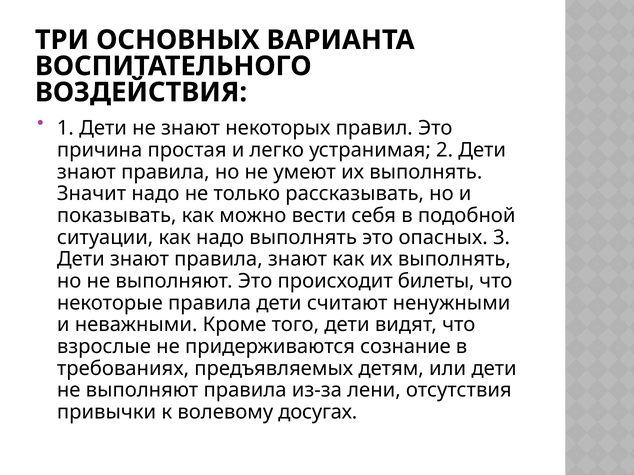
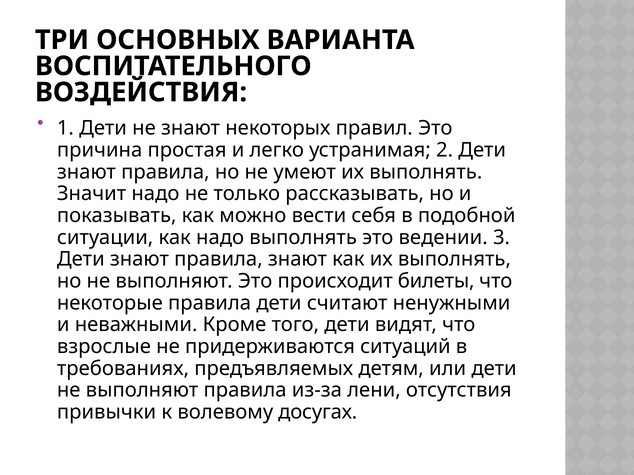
опасных: опасных -> ведении (443, 238)
сознание: сознание -> ситуаций (405, 347)
